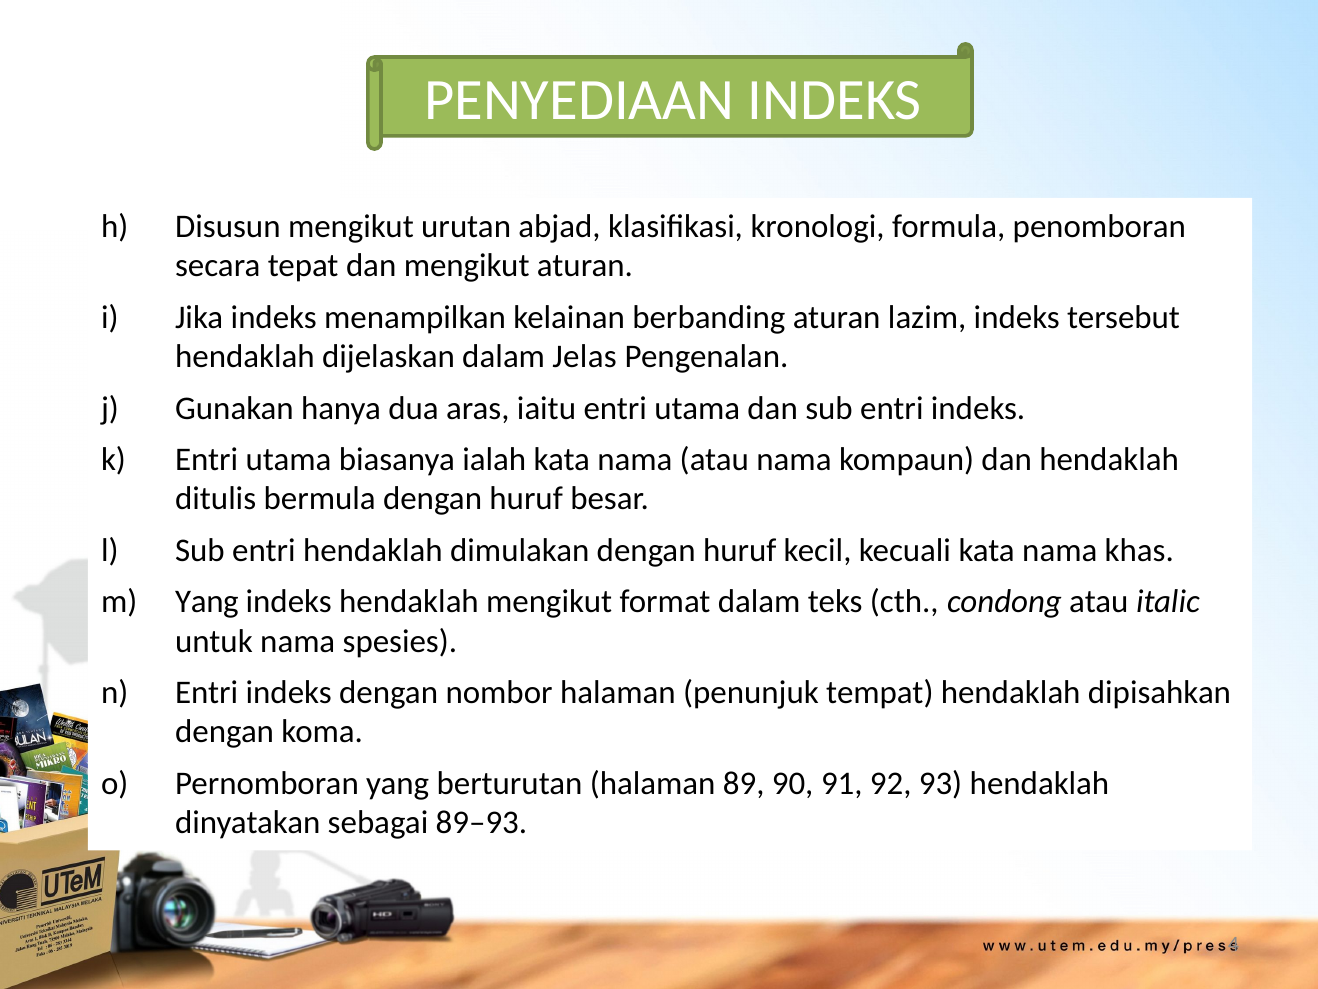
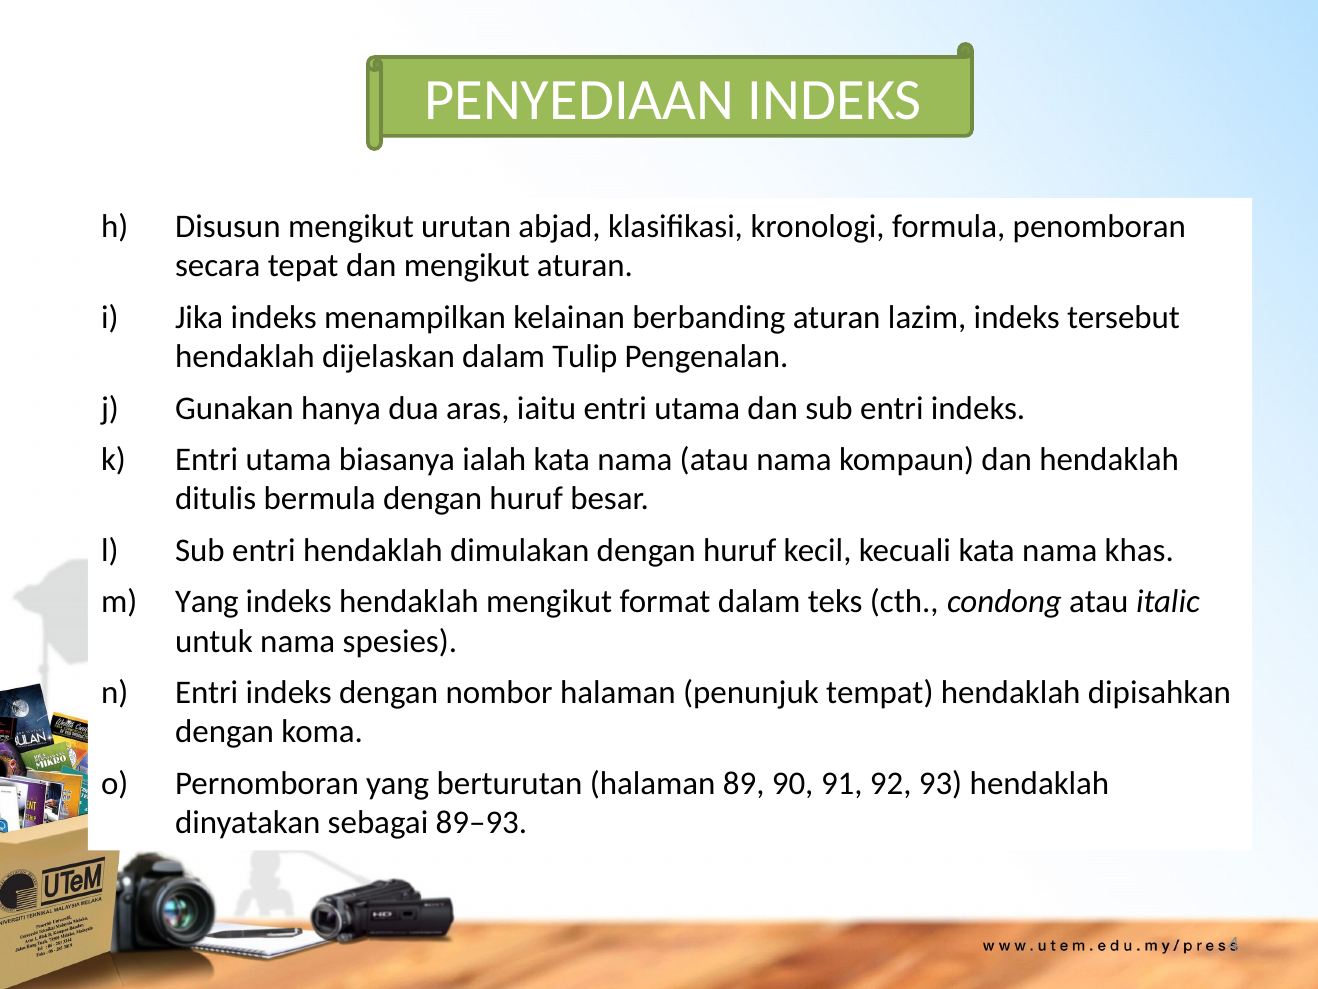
Jelas: Jelas -> Tulip (585, 357)
